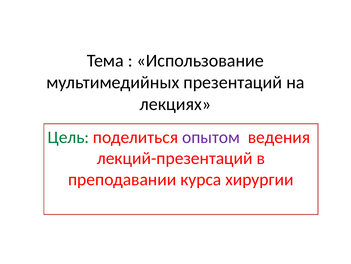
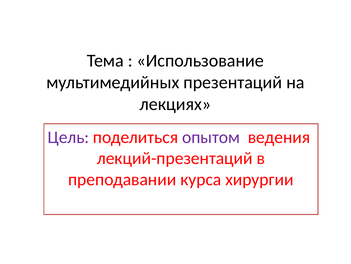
Цель colour: green -> purple (68, 137)
